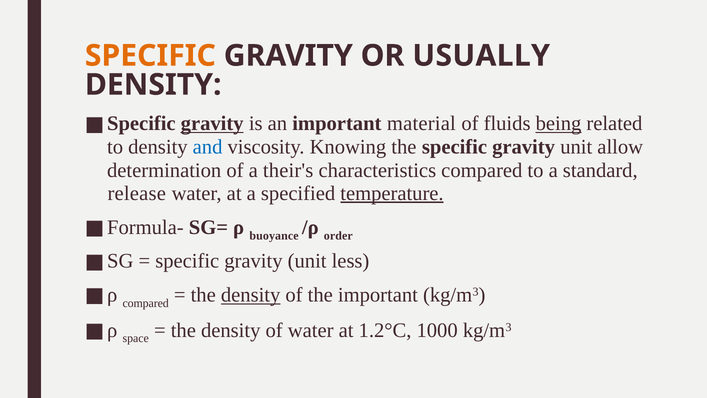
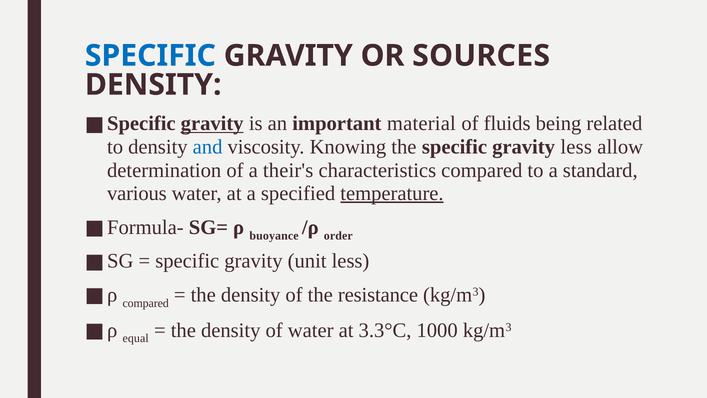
SPECIFIC colour: orange -> blue (150, 56)
USUALLY: USUALLY -> SOURCES (481, 56)
being underline: present -> none (559, 124)
the specific gravity unit: unit -> less (576, 147)
release: release -> various (137, 193)
density underline: present -> none (251, 295)
the important: important -> resistance (378, 295)
space: space -> equal (136, 338)
1.2°C: 1.2°C -> 3.3°C (385, 330)
